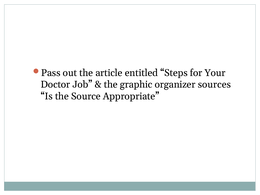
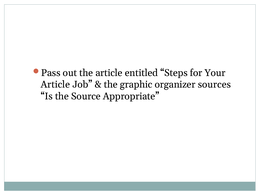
Doctor: Doctor -> Article (55, 85)
